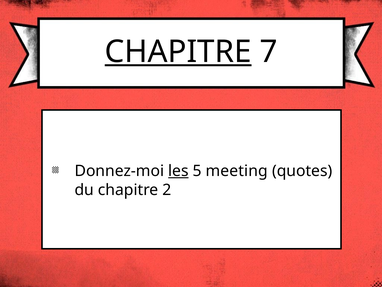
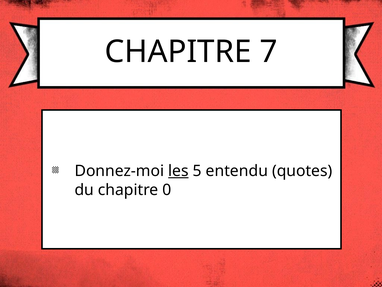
CHAPITRE underline: present -> none (178, 52)
meeting: meeting -> entendu (237, 171)
2: 2 -> 0 (167, 190)
